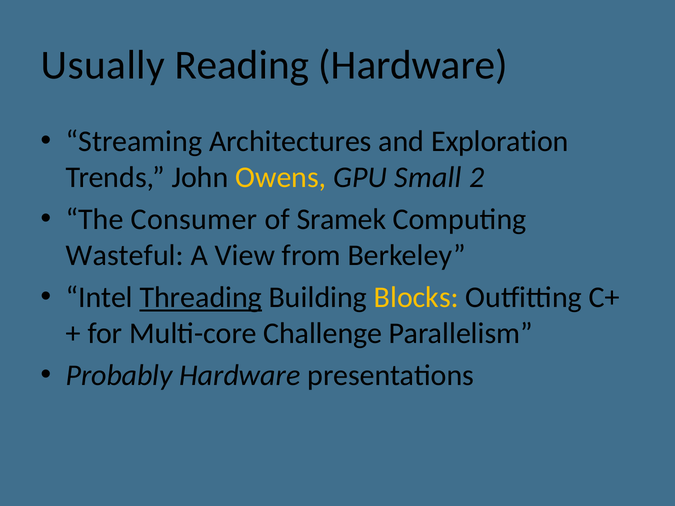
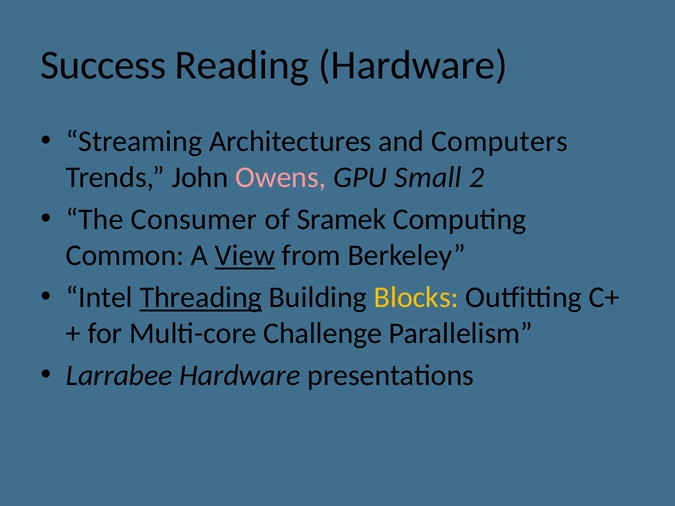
Usually: Usually -> Success (103, 65)
Exploration: Exploration -> Computers (500, 142)
Owens colour: yellow -> pink (281, 178)
Wasteful: Wasteful -> Common (125, 256)
View underline: none -> present (245, 256)
Probably: Probably -> Larrabee (119, 376)
